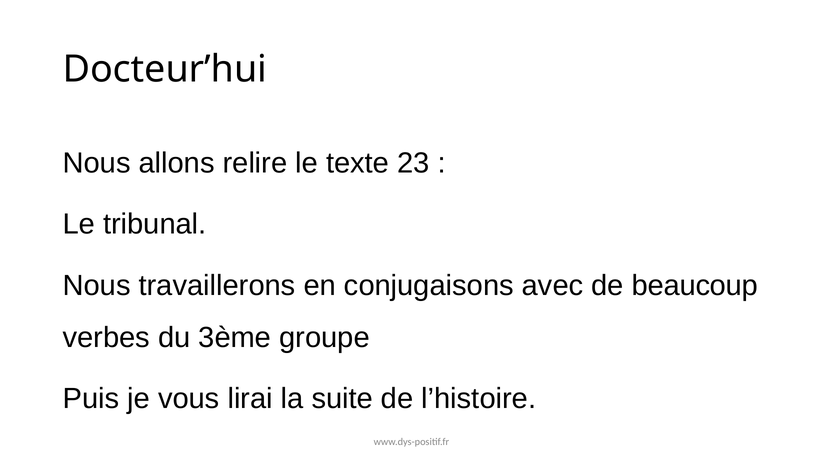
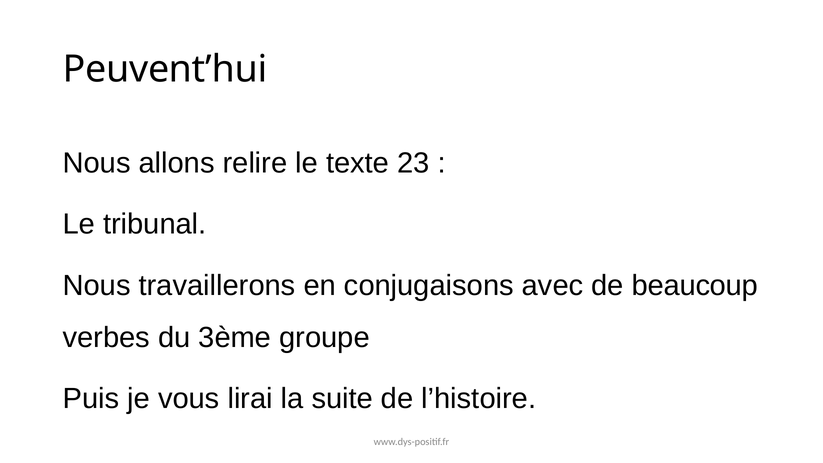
Docteur’hui: Docteur’hui -> Peuvent’hui (165, 69)
